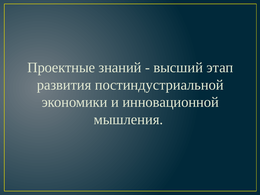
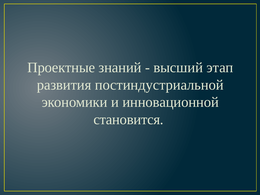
мышления: мышления -> становится (129, 120)
